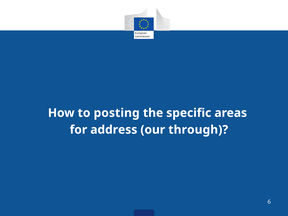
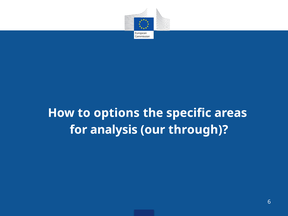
posting: posting -> options (117, 113)
address: address -> analysis (114, 130)
